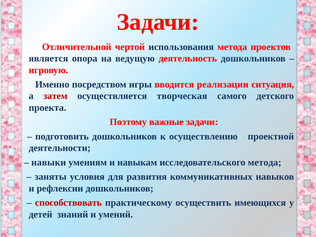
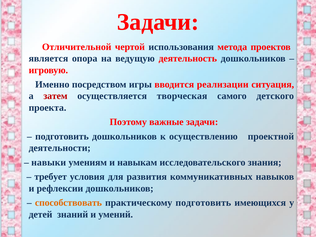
исследовательского метода: метода -> знания (265, 162)
заняты: заняты -> требует (51, 177)
способствовать colour: red -> orange (68, 203)
практическому осуществить: осуществить -> подготовить (203, 203)
